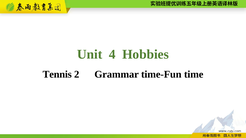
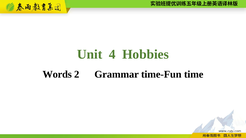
Tennis: Tennis -> Words (57, 75)
